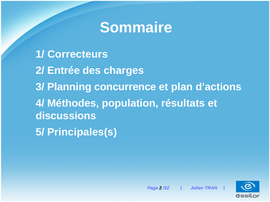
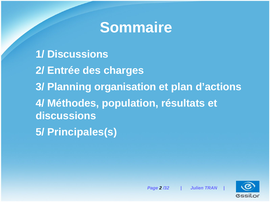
1/ Correcteurs: Correcteurs -> Discussions (78, 54)
concurrence: concurrence -> organisation (125, 87)
